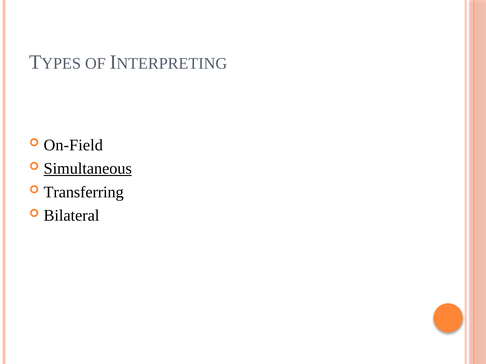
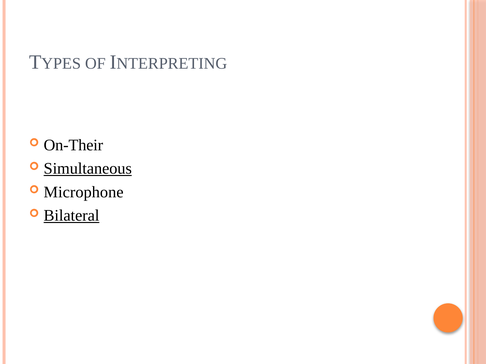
On-Field: On-Field -> On-Their (73, 145)
Transferring: Transferring -> Microphone (84, 192)
Bilateral underline: none -> present (72, 216)
